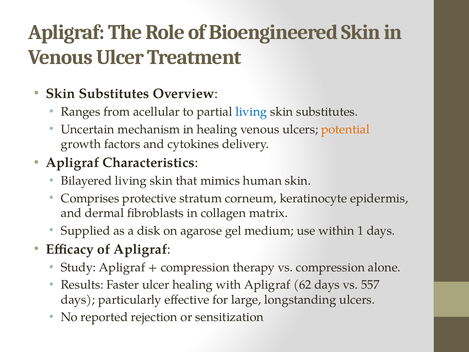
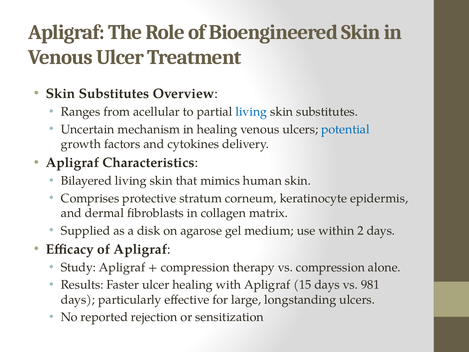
potential colour: orange -> blue (345, 129)
1: 1 -> 2 (361, 230)
62: 62 -> 15 (302, 285)
557: 557 -> 981 (370, 285)
